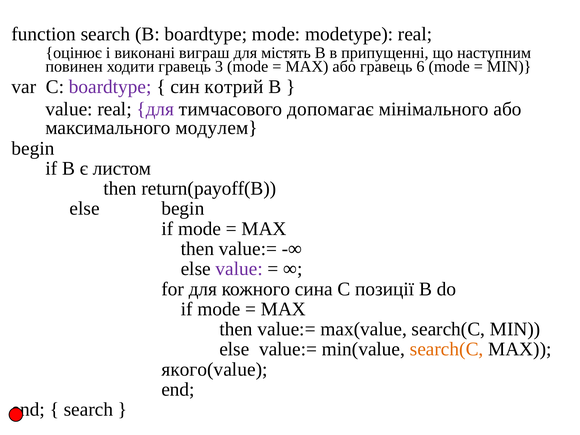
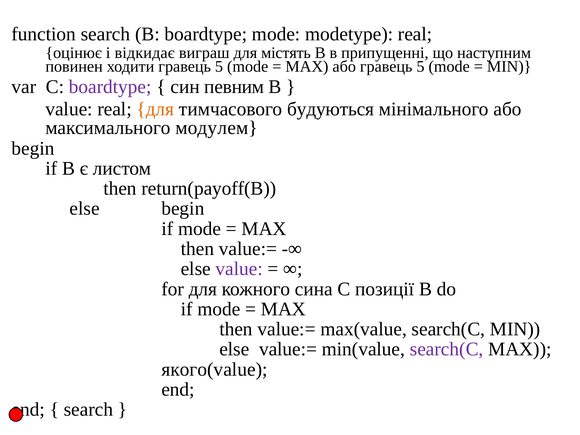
виконані: виконані -> відкидає (145, 53)
ходити гравець 3: 3 -> 5 (219, 66)
або гравець 6: 6 -> 5 (420, 66)
котрий: котрий -> певним (234, 87)
для colour: purple -> orange (155, 109)
допомагає: допомагає -> будуються (331, 109)
search(C colour: orange -> purple (447, 349)
